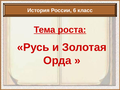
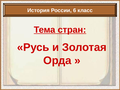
роста: роста -> стран (72, 30)
